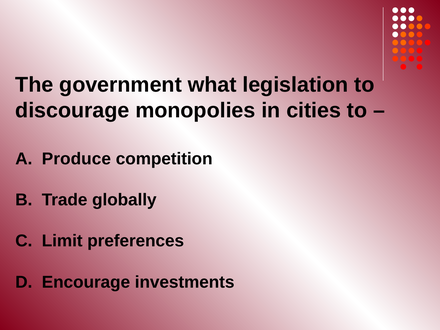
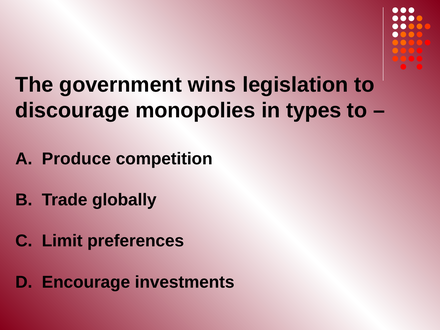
what: what -> wins (212, 85)
cities: cities -> types (314, 110)
